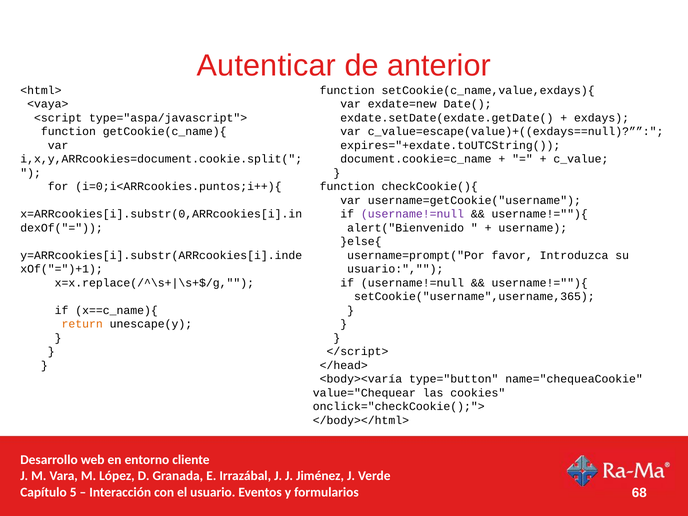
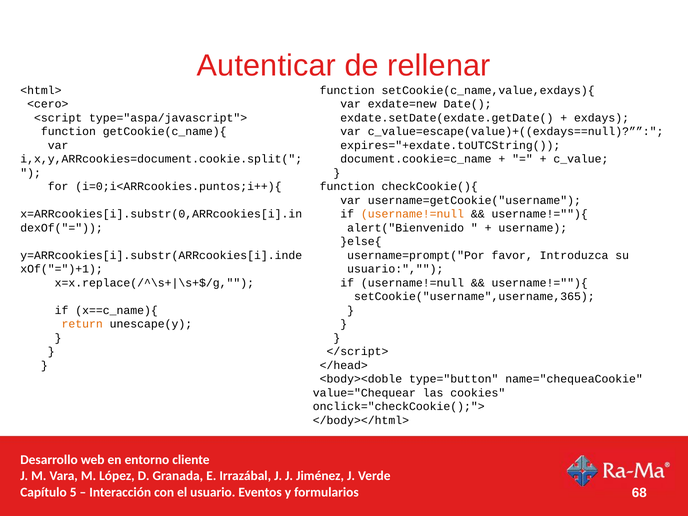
anterior: anterior -> rellenar (439, 66)
<vaya>: <vaya> -> <cero> (48, 104)
username!=null colour: purple -> orange (413, 214)
<body><varía: <body><varía -> <body><doble (361, 379)
